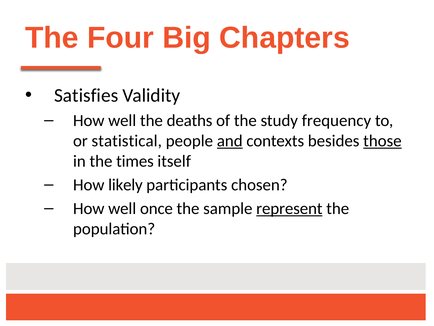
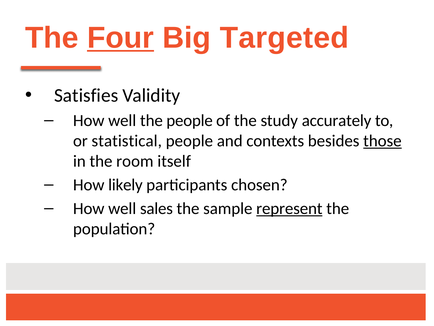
Four underline: none -> present (121, 38)
Chapters: Chapters -> Targeted (284, 38)
the deaths: deaths -> people (190, 120)
frequency: frequency -> accurately (337, 120)
and underline: present -> none (230, 141)
times: times -> room (135, 161)
once: once -> sales (156, 208)
